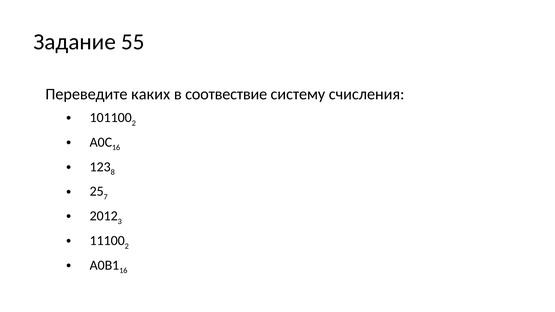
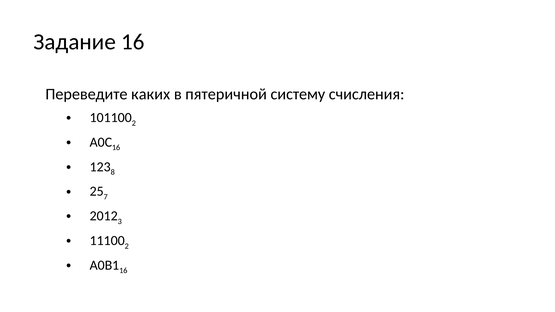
Задание 55: 55 -> 16 (133, 42)
соотвествие: соотвествие -> пятеричной (226, 94)
